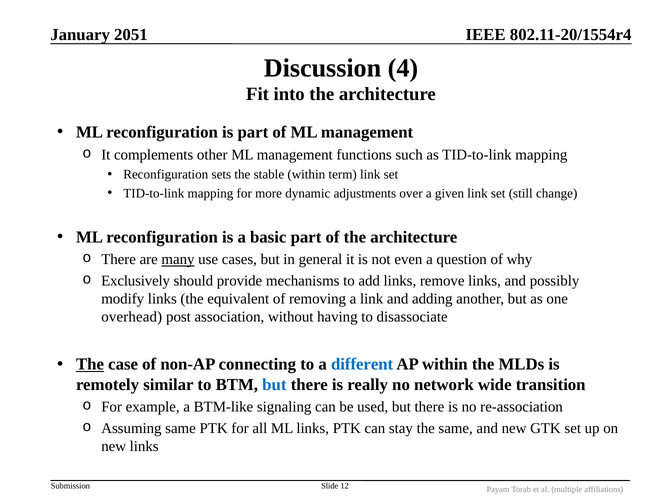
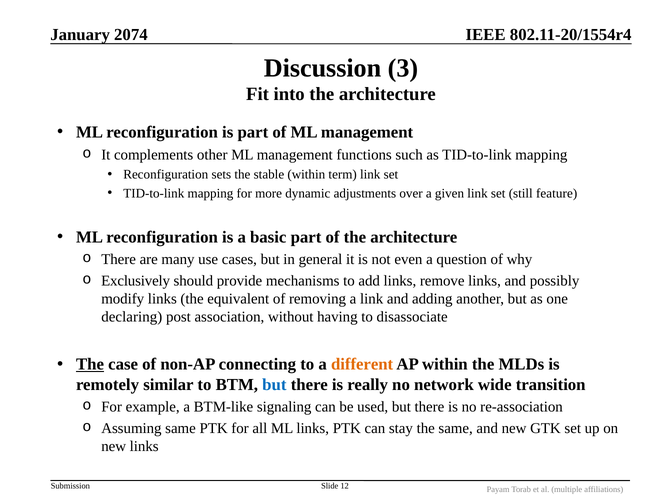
2051: 2051 -> 2074 (131, 35)
4: 4 -> 3 (403, 68)
change: change -> feature (557, 193)
many underline: present -> none (178, 259)
overhead: overhead -> declaring (132, 317)
different colour: blue -> orange (362, 364)
